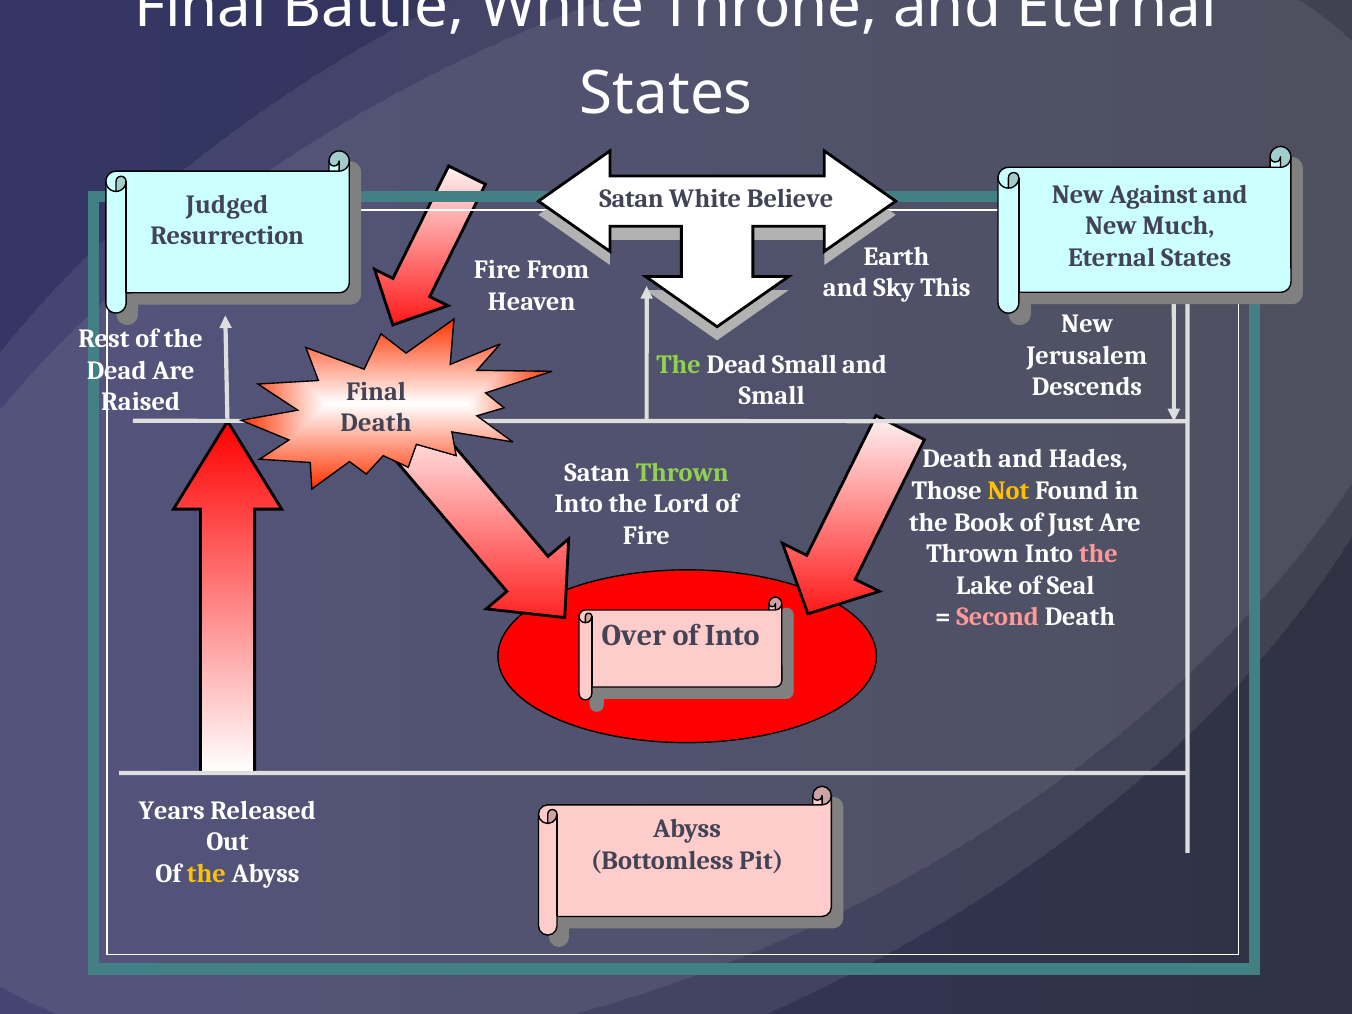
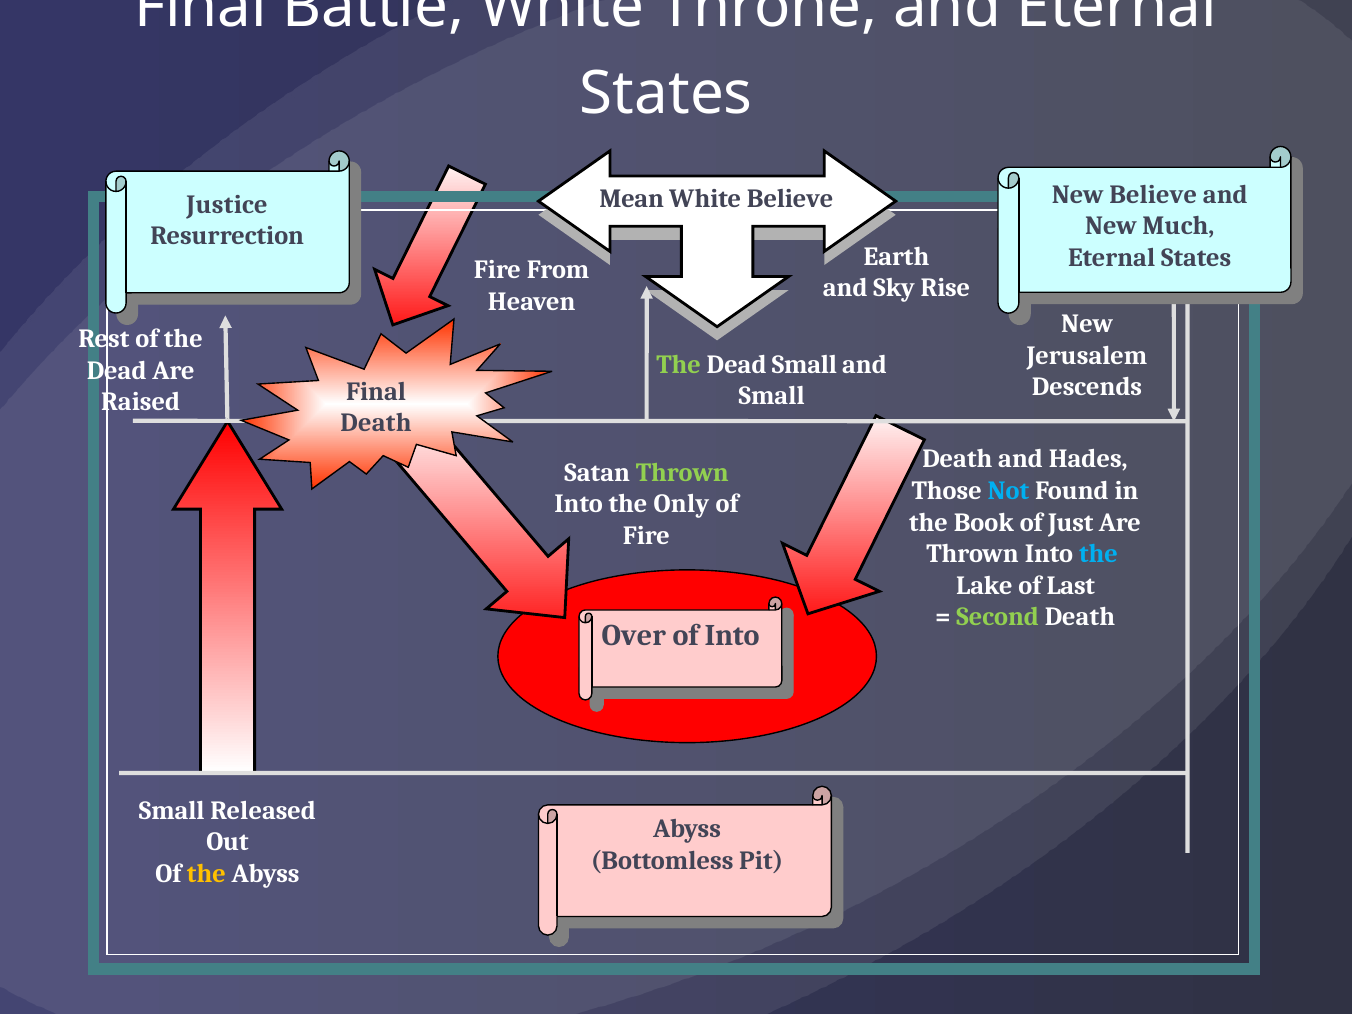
Satan: Satan -> Mean (632, 198)
New Against: Against -> Believe (1153, 195)
Judged: Judged -> Justice (227, 205)
This: This -> Rise (945, 288)
Not colour: yellow -> light blue (1008, 491)
Lord: Lord -> Only (681, 504)
the colour: pink -> light blue (1098, 554)
Seal: Seal -> Last (1071, 585)
Second colour: pink -> light green (998, 617)
Years: Years -> Small (172, 811)
